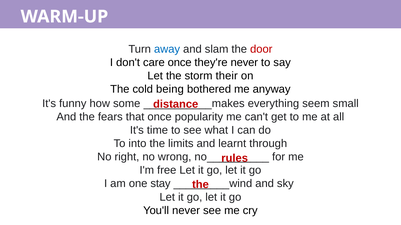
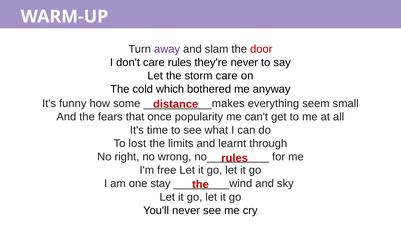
away colour: blue -> purple (167, 49)
care once: once -> rules (180, 63)
storm their: their -> care (227, 76)
being: being -> which (170, 89)
into: into -> lost (137, 144)
